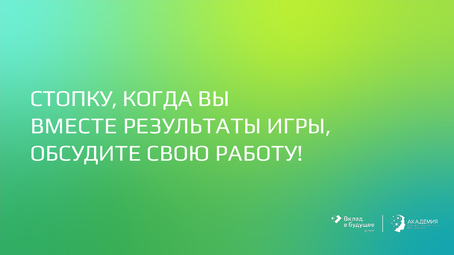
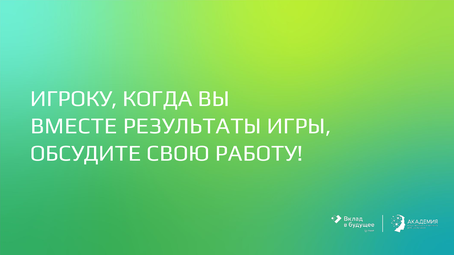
СТОПКУ: СТОПКУ -> ИГРОКУ (74, 99)
